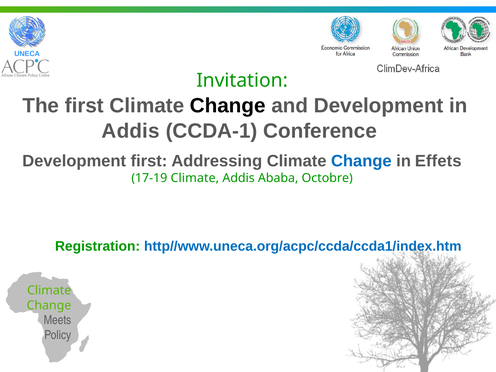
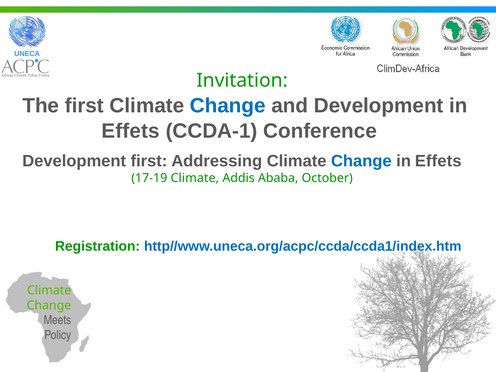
Change colour: black -> blue (228, 106)
Addis: Addis -> Effets (131, 131)
Octobre: Octobre -> October (327, 178)
